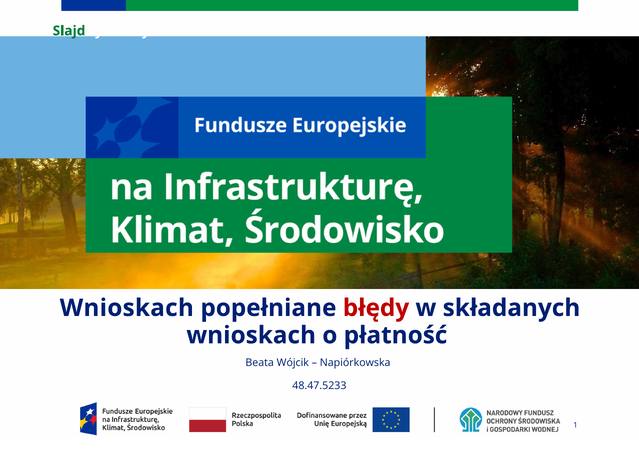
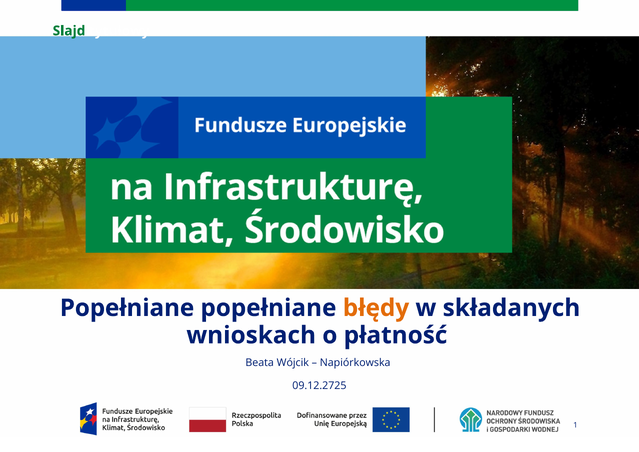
Wnioskach: Wnioskach -> Popełniane (127, 308)
błędy colour: red -> orange (376, 308)
48.47.5233: 48.47.5233 -> 09.12.2725 (319, 385)
